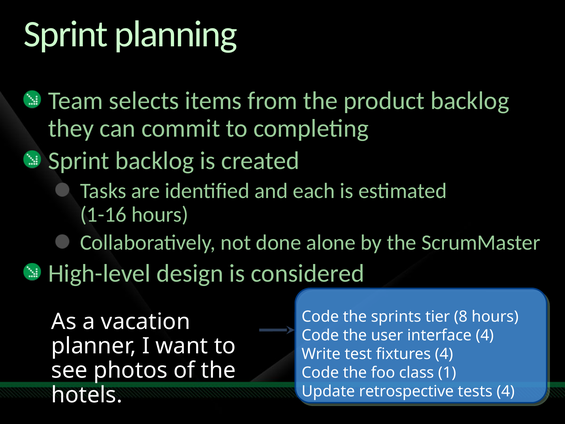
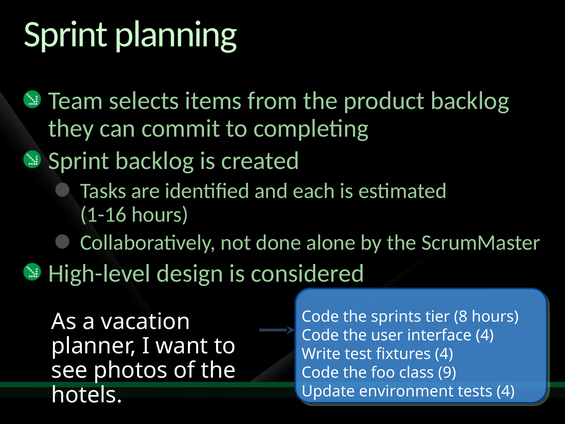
1: 1 -> 9 (447, 373)
retrospective: retrospective -> environment (406, 391)
